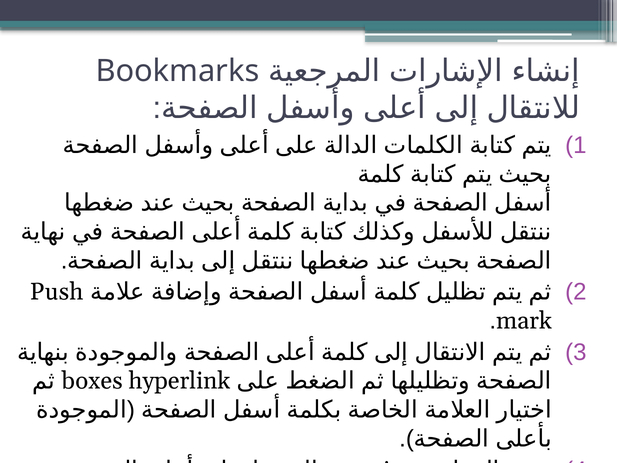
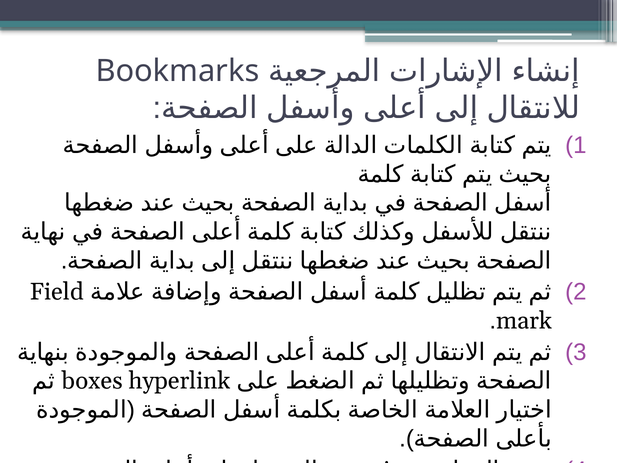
Push: Push -> Field (57, 292)
